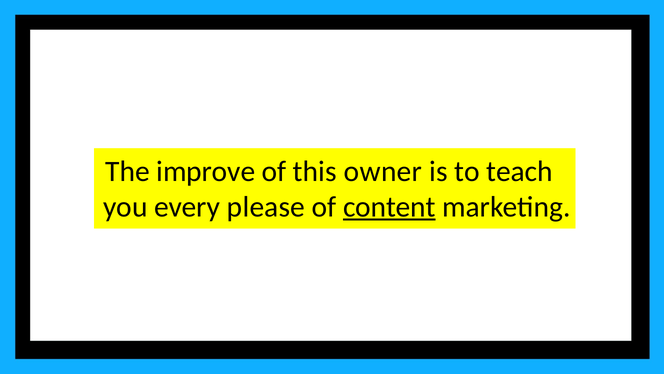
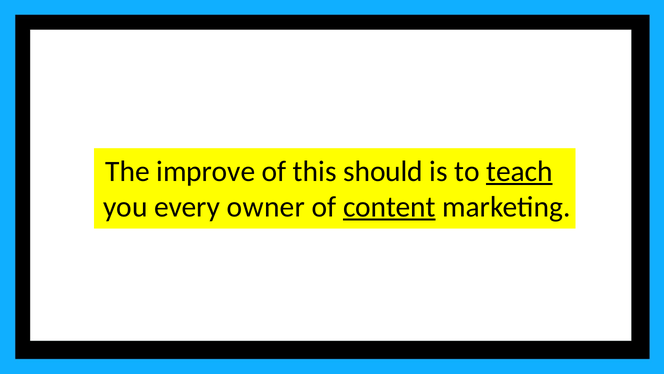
owner: owner -> should (383, 171)
teach underline: none -> present (519, 171)
please: please -> owner (266, 207)
